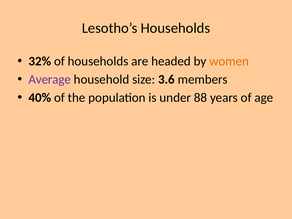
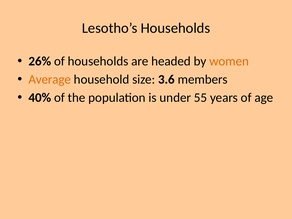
32%: 32% -> 26% (40, 61)
Average colour: purple -> orange (50, 79)
88: 88 -> 55 (200, 98)
